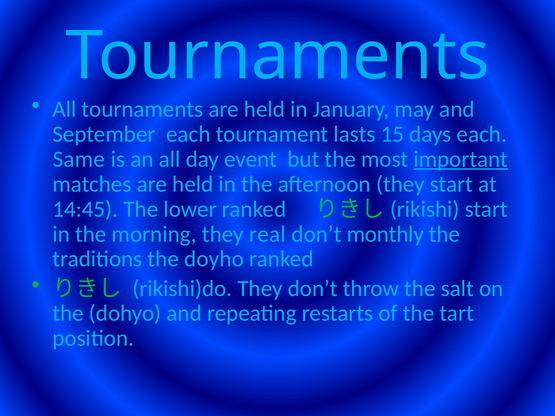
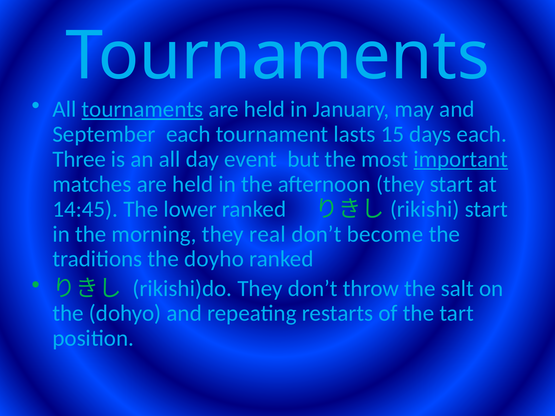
tournaments underline: none -> present (142, 109)
Same: Same -> Three (79, 159)
monthly: monthly -> become (385, 234)
